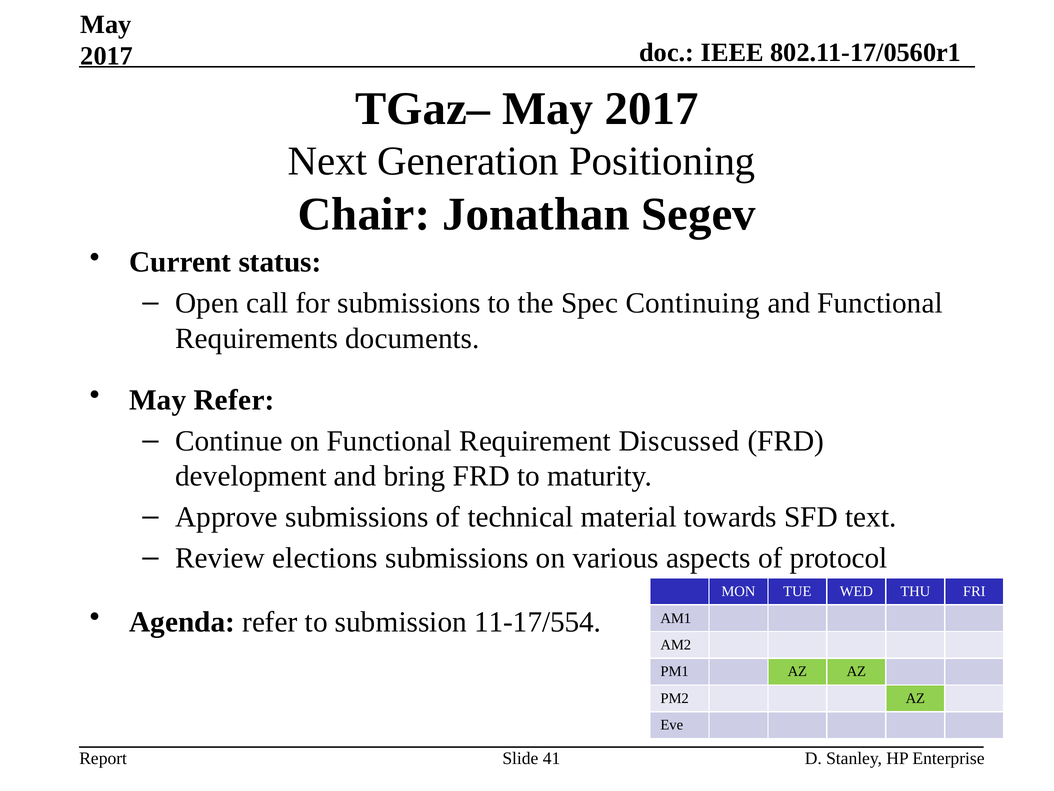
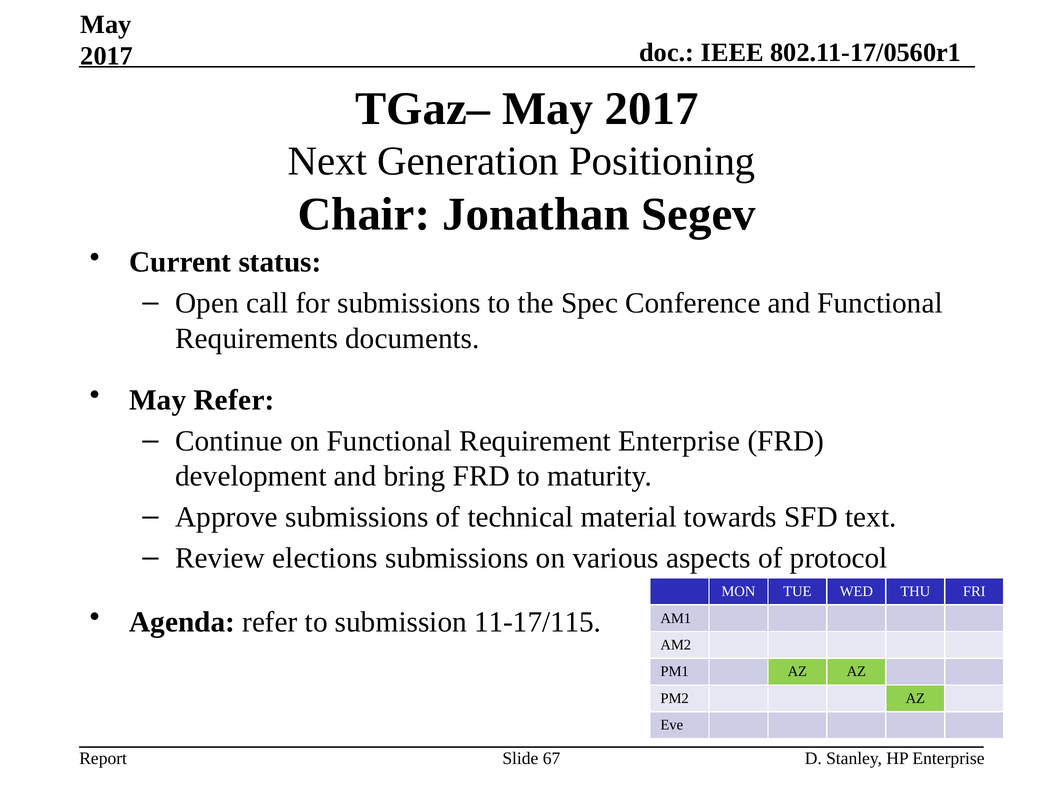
Continuing: Continuing -> Conference (693, 303)
Requirement Discussed: Discussed -> Enterprise (679, 441)
11-17/554: 11-17/554 -> 11-17/115 (538, 621)
41: 41 -> 67 (552, 758)
